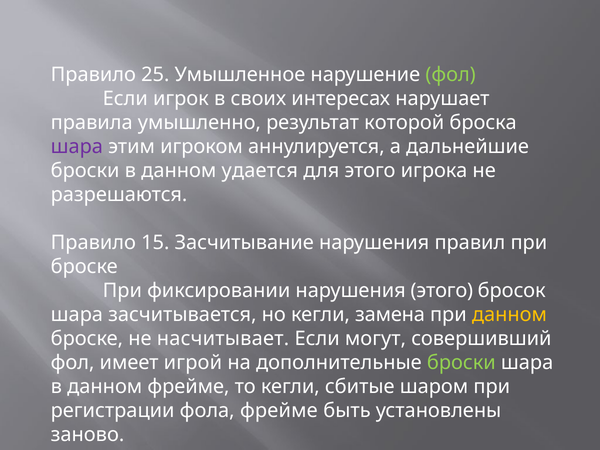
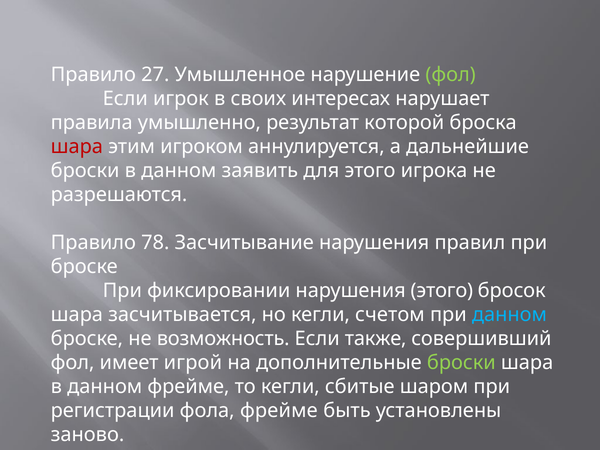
25: 25 -> 27 (155, 75)
шара colour: purple -> red (77, 147)
удается: удается -> заявить (260, 171)
15: 15 -> 78 (155, 243)
замена: замена -> счетом (390, 315)
данном colour: yellow -> light blue (509, 315)
насчитывает: насчитывает -> возможность (223, 339)
могут: могут -> также (376, 339)
